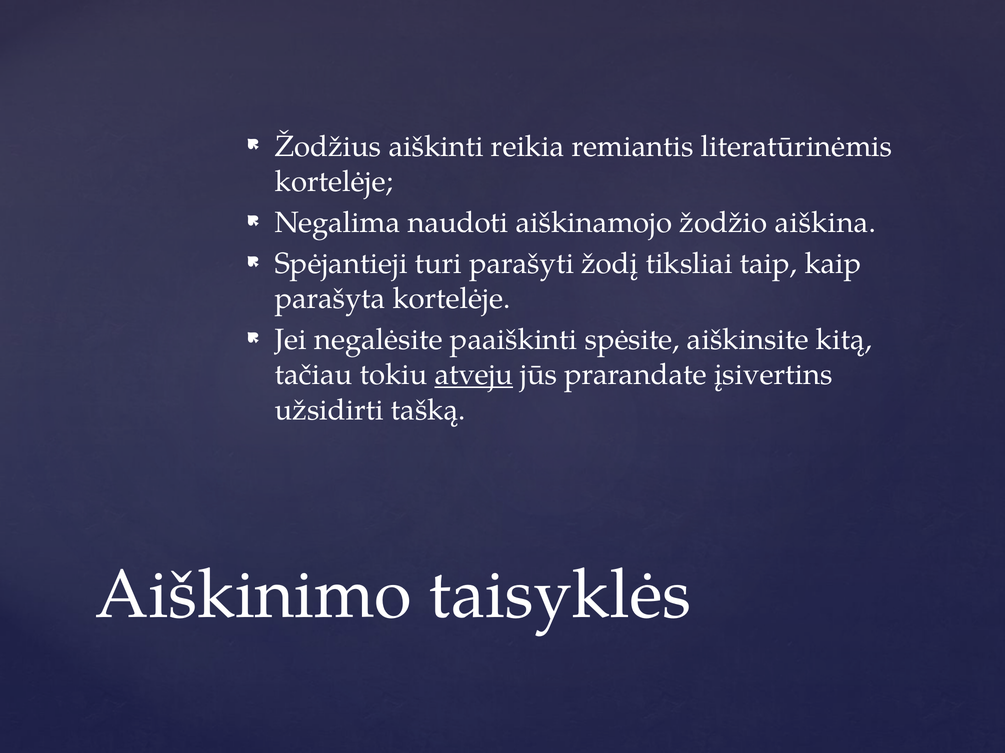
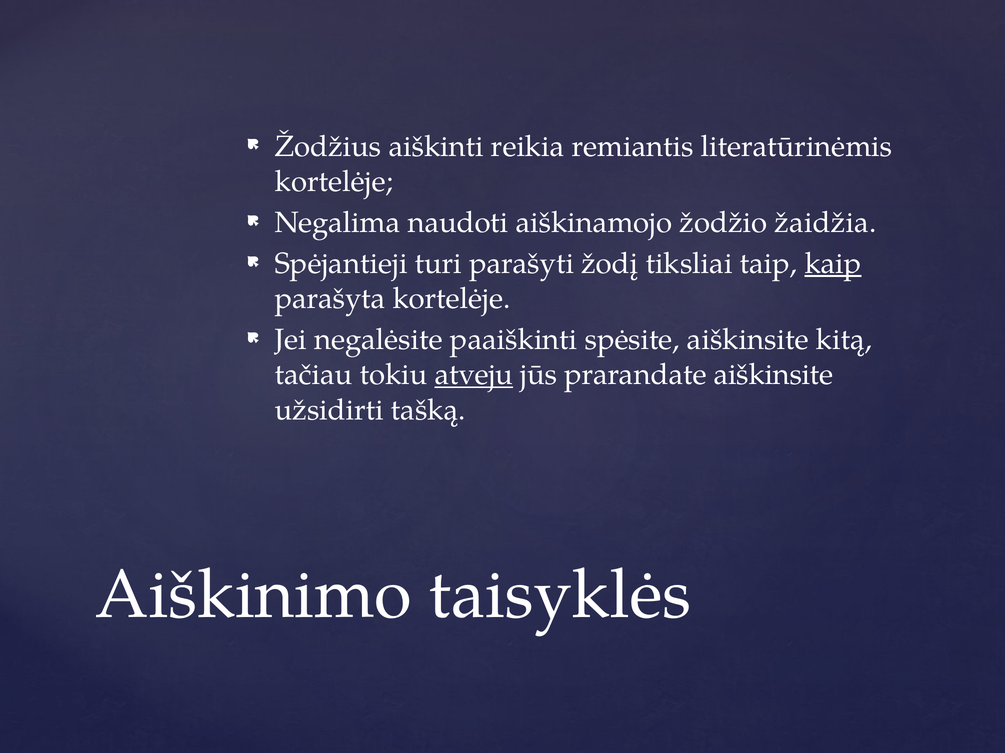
aiškina: aiškina -> žaidžia (826, 223)
kaip underline: none -> present (833, 264)
prarandate įsivertins: įsivertins -> aiškinsite (774, 375)
